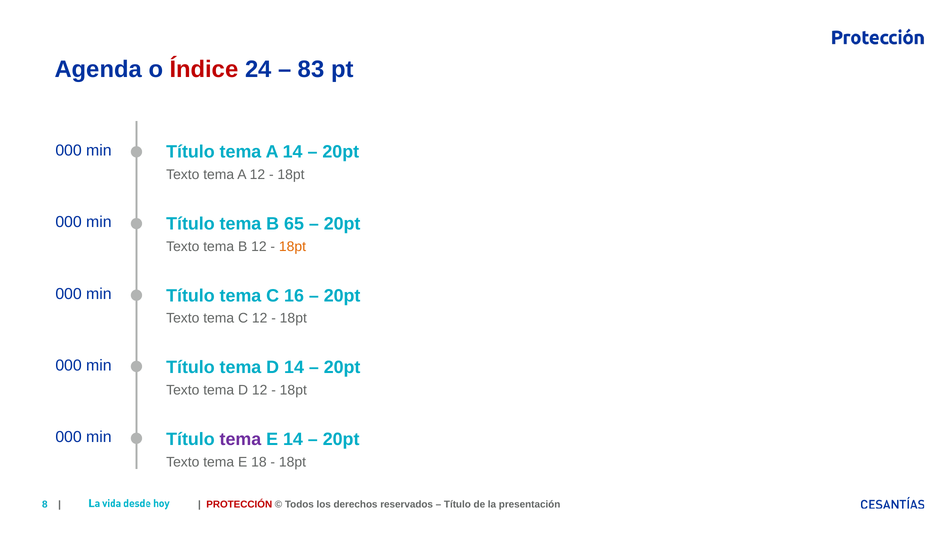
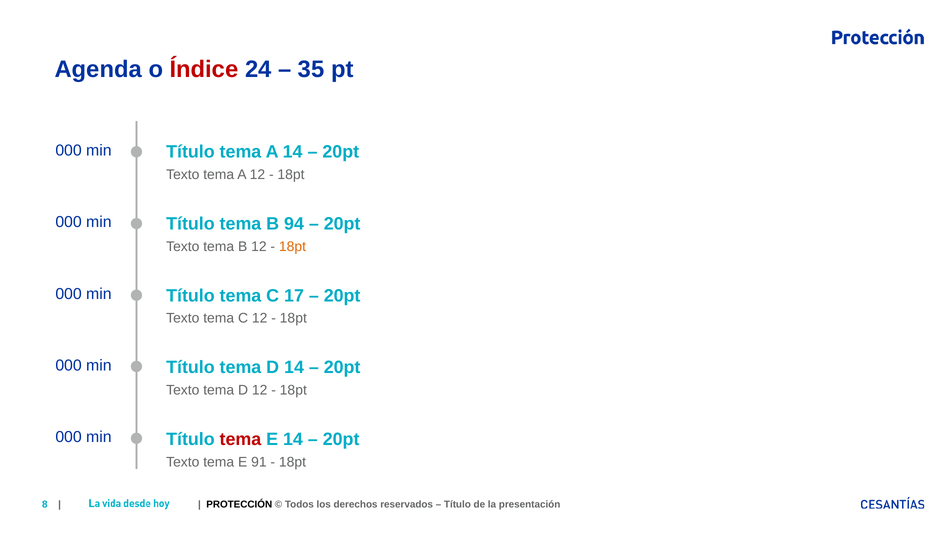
83: 83 -> 35 (311, 69)
65: 65 -> 94 (294, 224)
16: 16 -> 17 (294, 295)
tema colour: purple -> red (240, 439)
18: 18 -> 91 (259, 462)
PROTECCIÓN colour: red -> black (239, 504)
